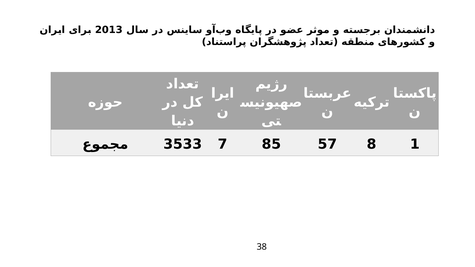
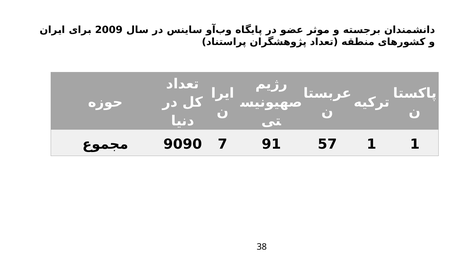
2013: 2013 -> 2009 (109, 30)
3533: 3533 -> 9090 (183, 144)
85: 85 -> 91 (271, 144)
57 8: 8 -> 1 (372, 144)
